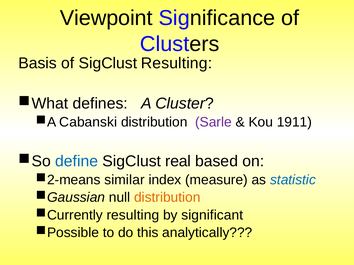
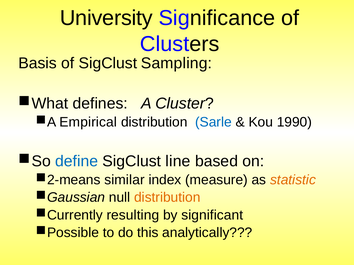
Viewpoint: Viewpoint -> University (106, 18)
SigClust Resulting: Resulting -> Sampling (176, 63)
Cabanski: Cabanski -> Empirical (88, 122)
Sarle colour: purple -> blue (213, 122)
1911: 1911 -> 1990 (294, 122)
real: real -> line (178, 161)
statistic colour: blue -> orange (293, 180)
